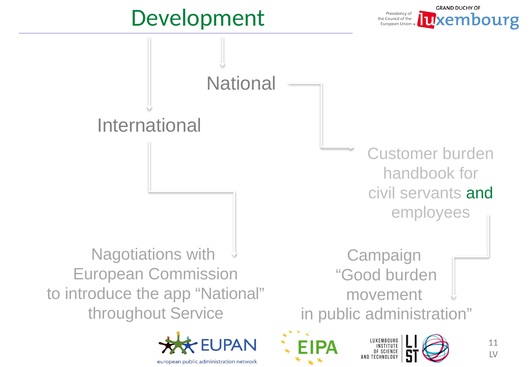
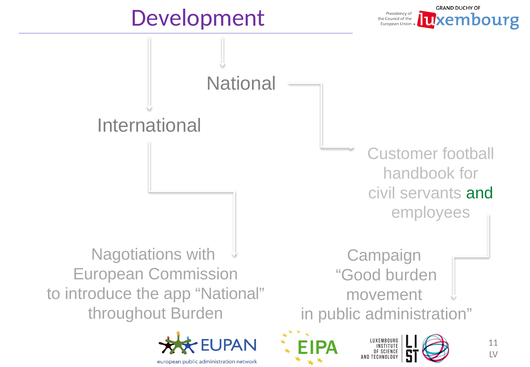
Development colour: green -> purple (198, 18)
Customer burden: burden -> football (468, 154)
throughout Service: Service -> Burden (197, 313)
